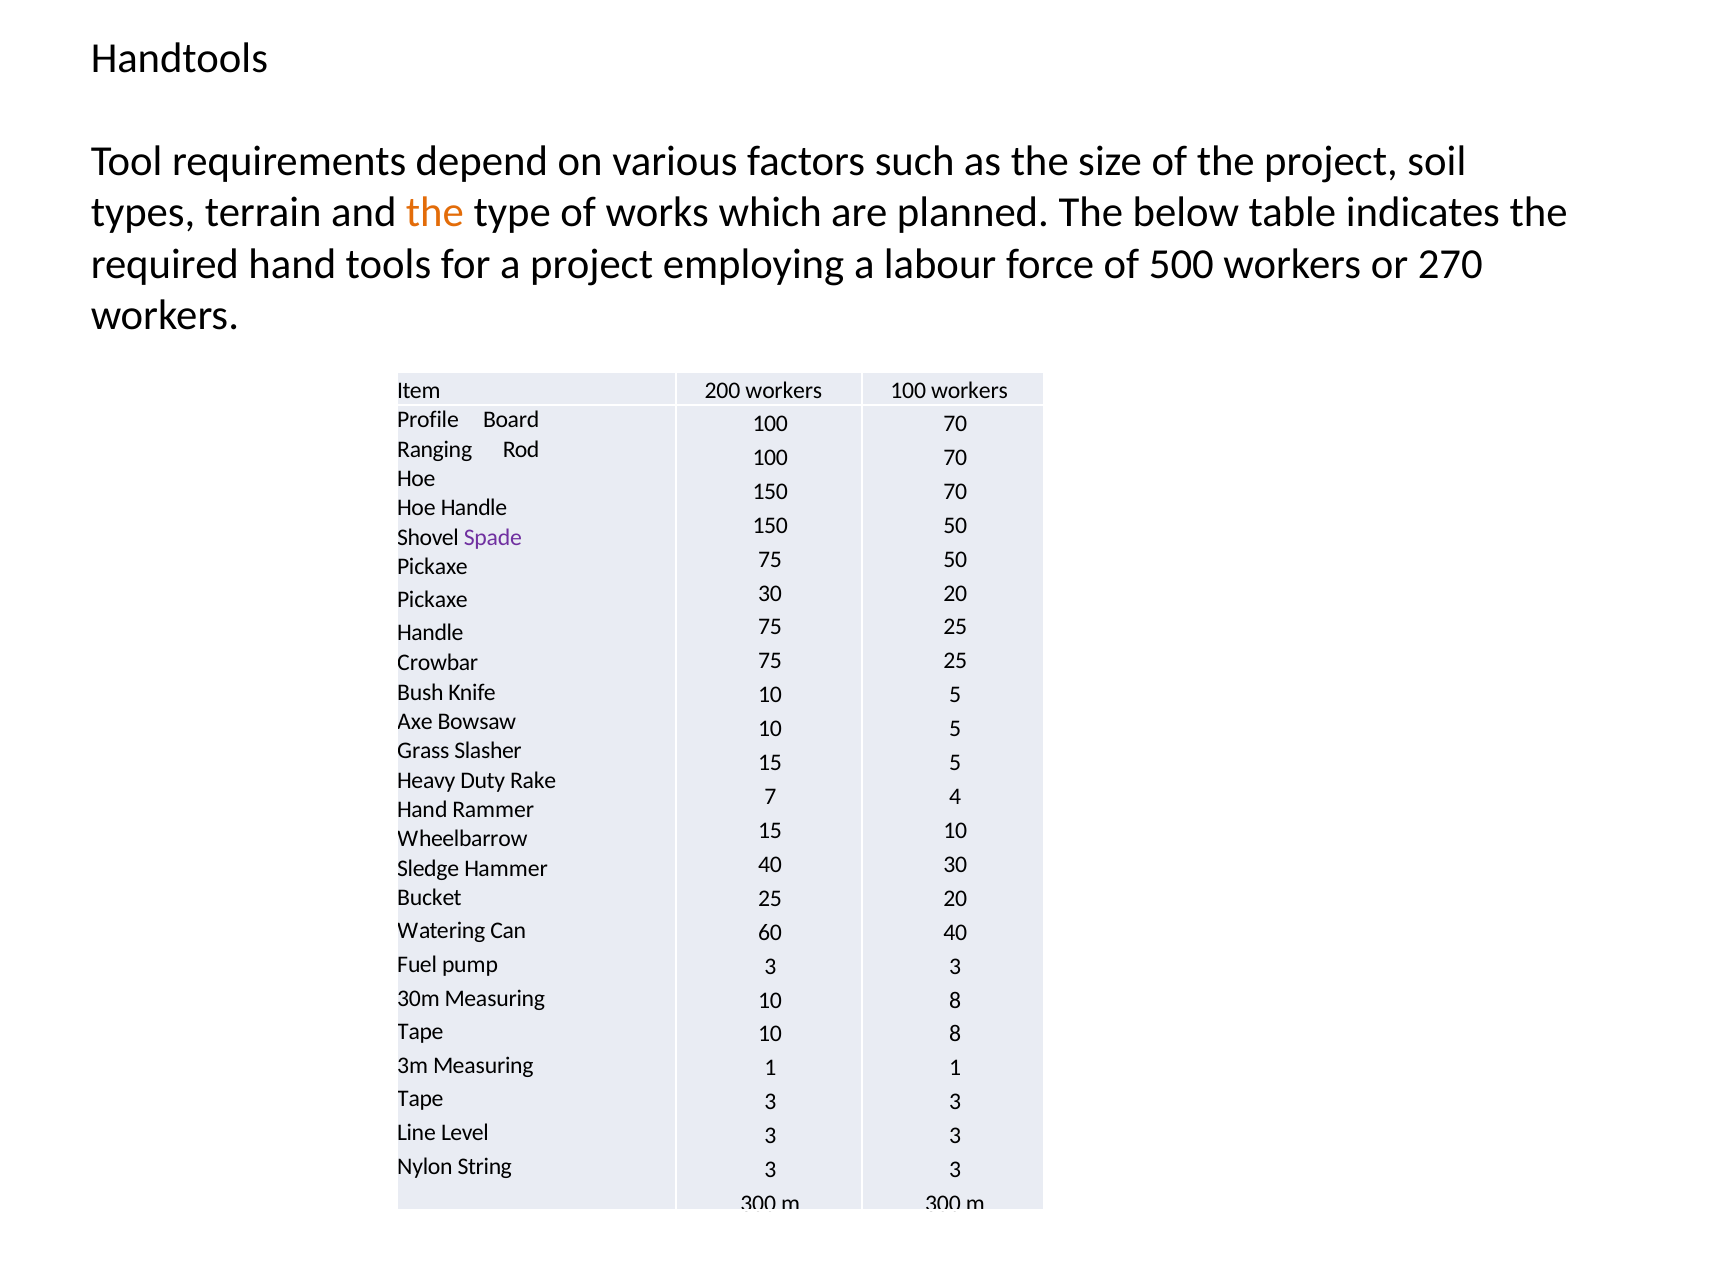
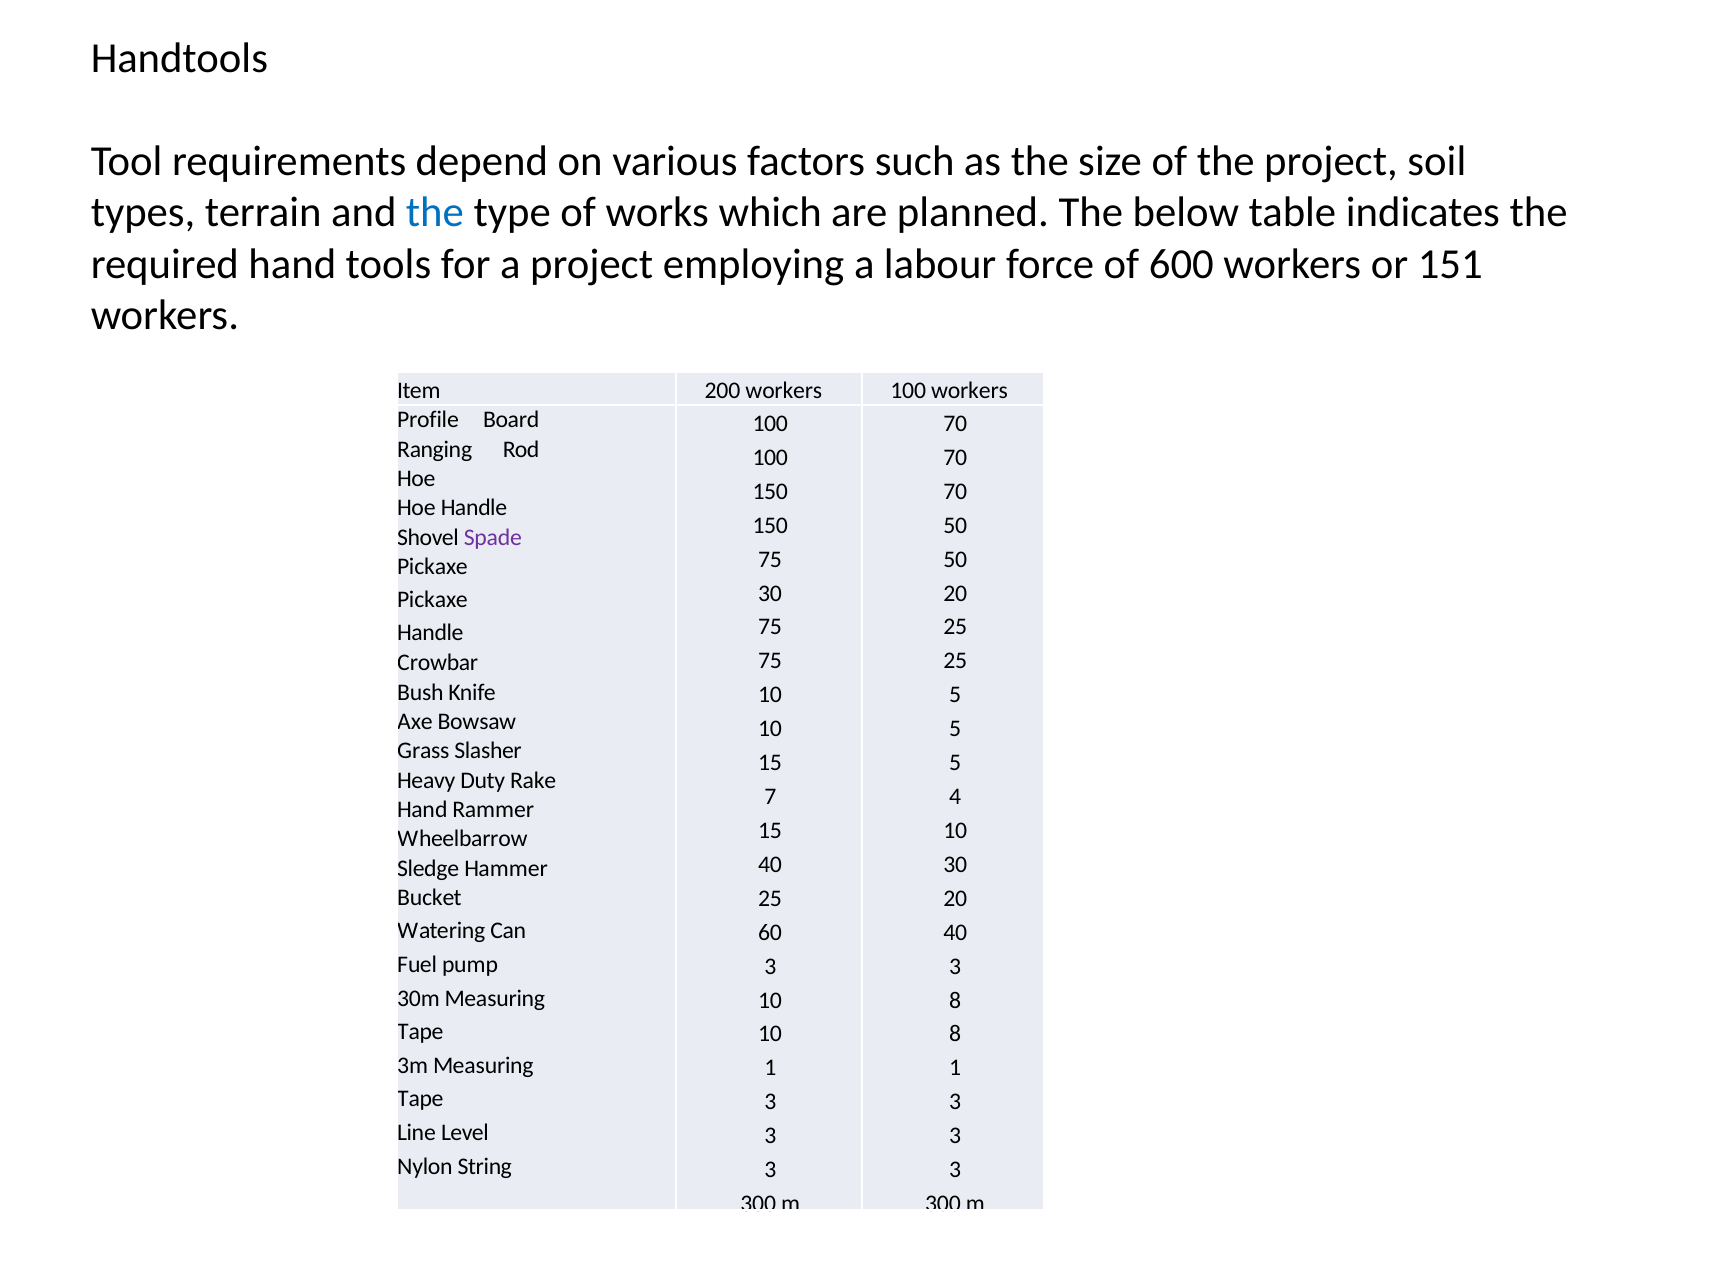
the colour: orange -> blue (435, 213)
500: 500 -> 600 (1181, 264)
270: 270 -> 151 (1450, 264)
